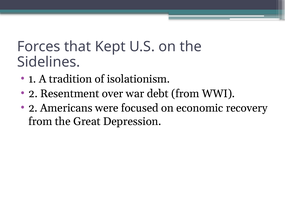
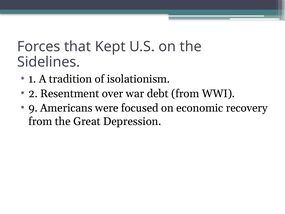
2: 2 -> 9 (33, 108)
